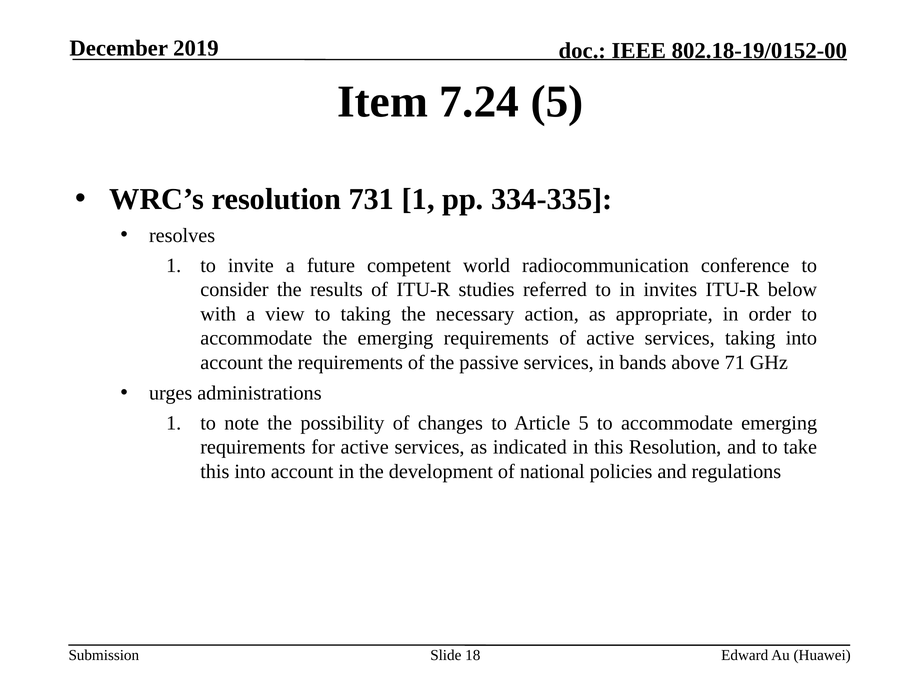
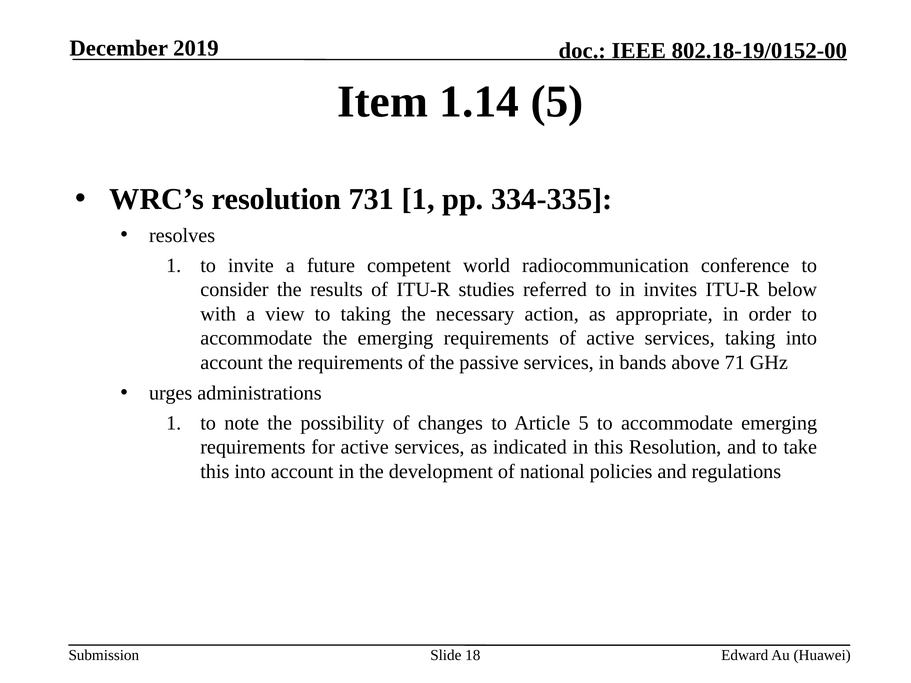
7.24: 7.24 -> 1.14 (479, 102)
